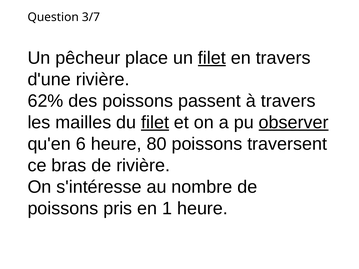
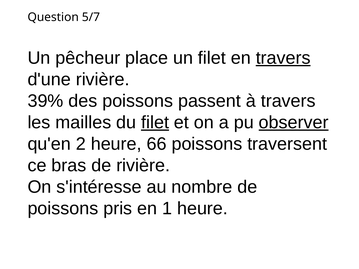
3/7: 3/7 -> 5/7 (91, 17)
filet underline: present -> none (212, 58)
travers underline: none -> present (283, 58)
62%: 62% -> 39% (45, 101)
6: 6 -> 2 (81, 144)
80: 80 -> 66 (157, 144)
